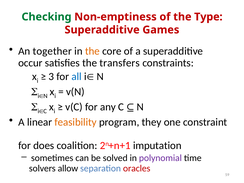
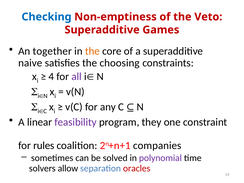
Checking colour: green -> blue (47, 17)
Type: Type -> Veto (208, 17)
occur: occur -> naive (30, 63)
transfers: transfers -> choosing (120, 63)
3: 3 -> 4 (51, 77)
all colour: blue -> purple (77, 77)
feasibility colour: orange -> purple (76, 122)
does: does -> rules (44, 146)
imputation: imputation -> companies (157, 146)
